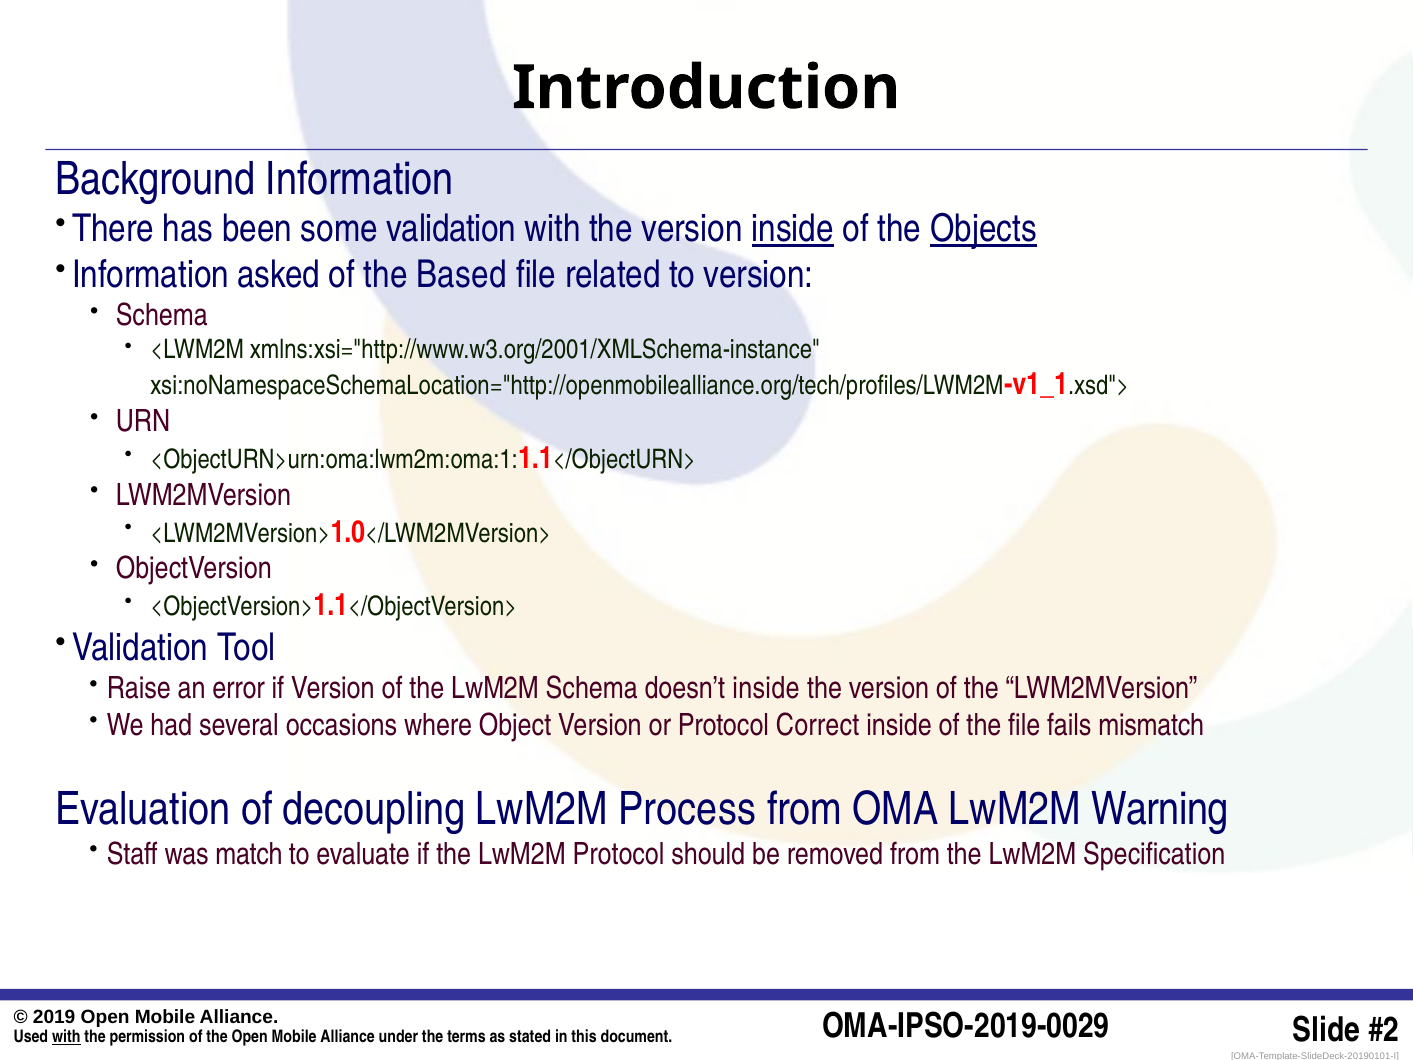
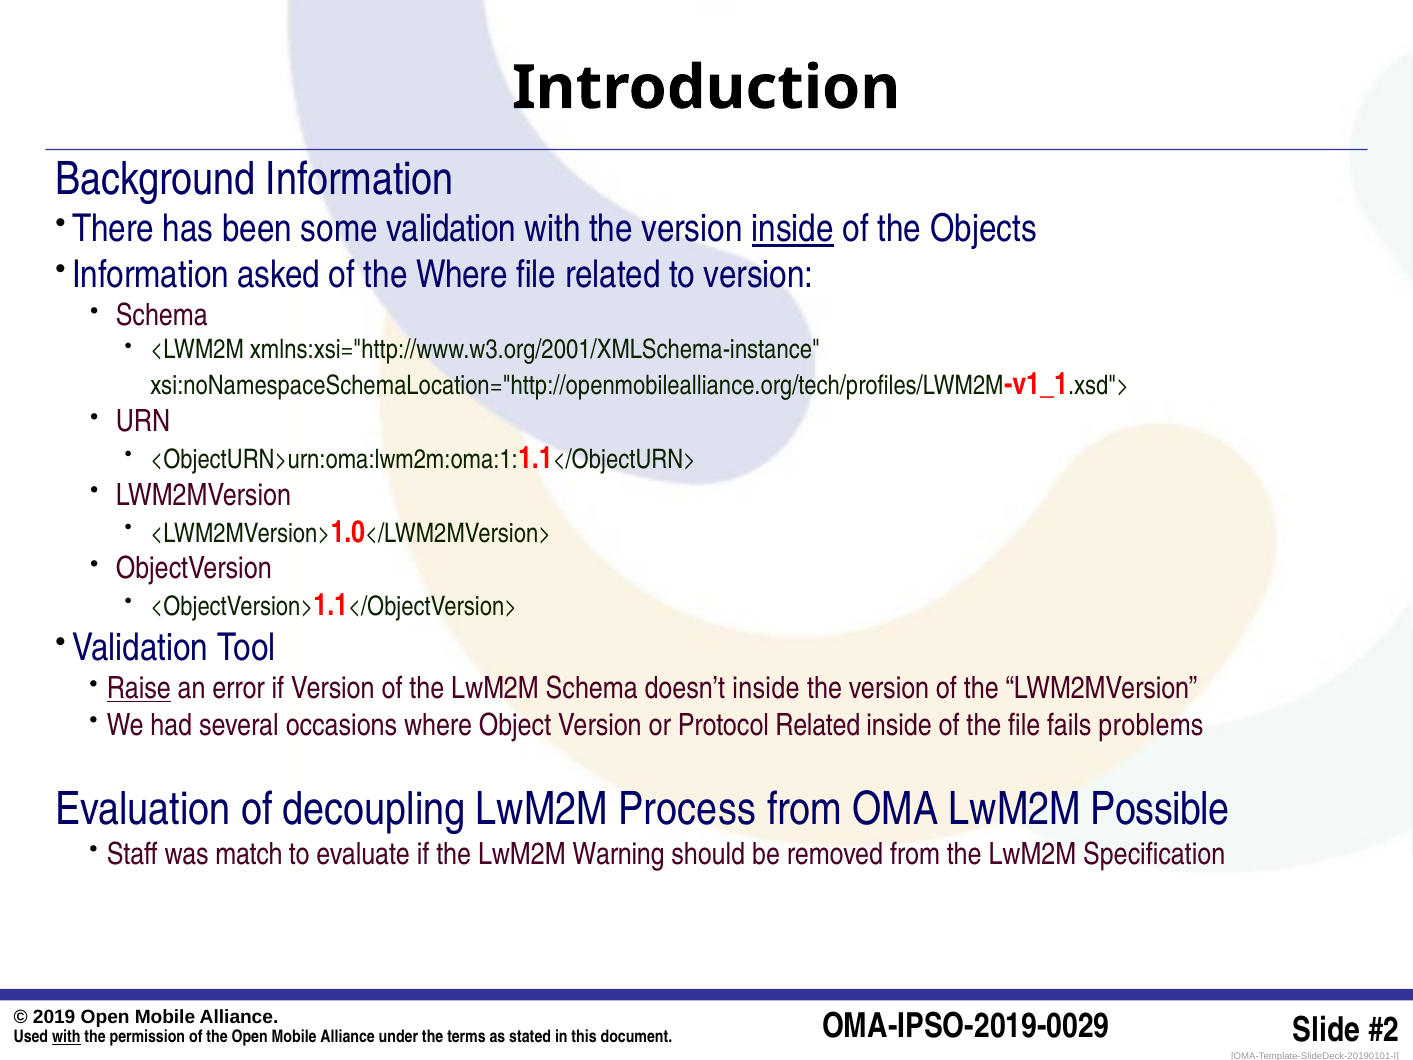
Objects underline: present -> none (983, 229)
the Based: Based -> Where (462, 275)
Raise underline: none -> present (139, 688)
Protocol Correct: Correct -> Related (818, 725)
mismatch: mismatch -> problems (1151, 725)
Warning: Warning -> Possible (1160, 809)
LwM2M Protocol: Protocol -> Warning (619, 854)
